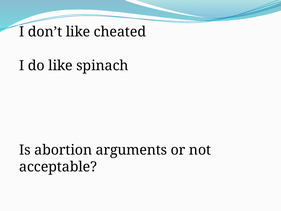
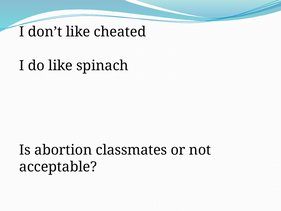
arguments: arguments -> classmates (131, 150)
